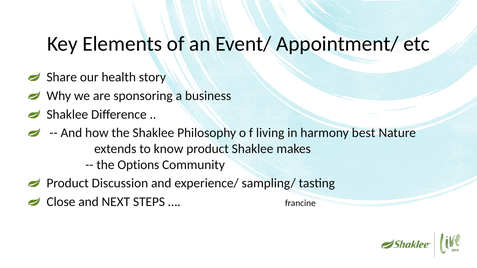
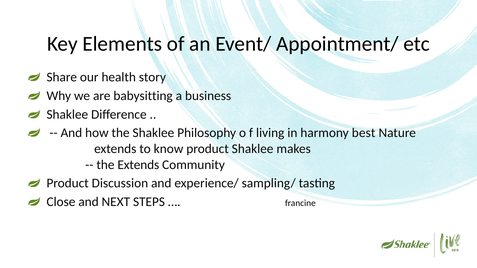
sponsoring: sponsoring -> babysitting (143, 96)
the Options: Options -> Extends (138, 165)
